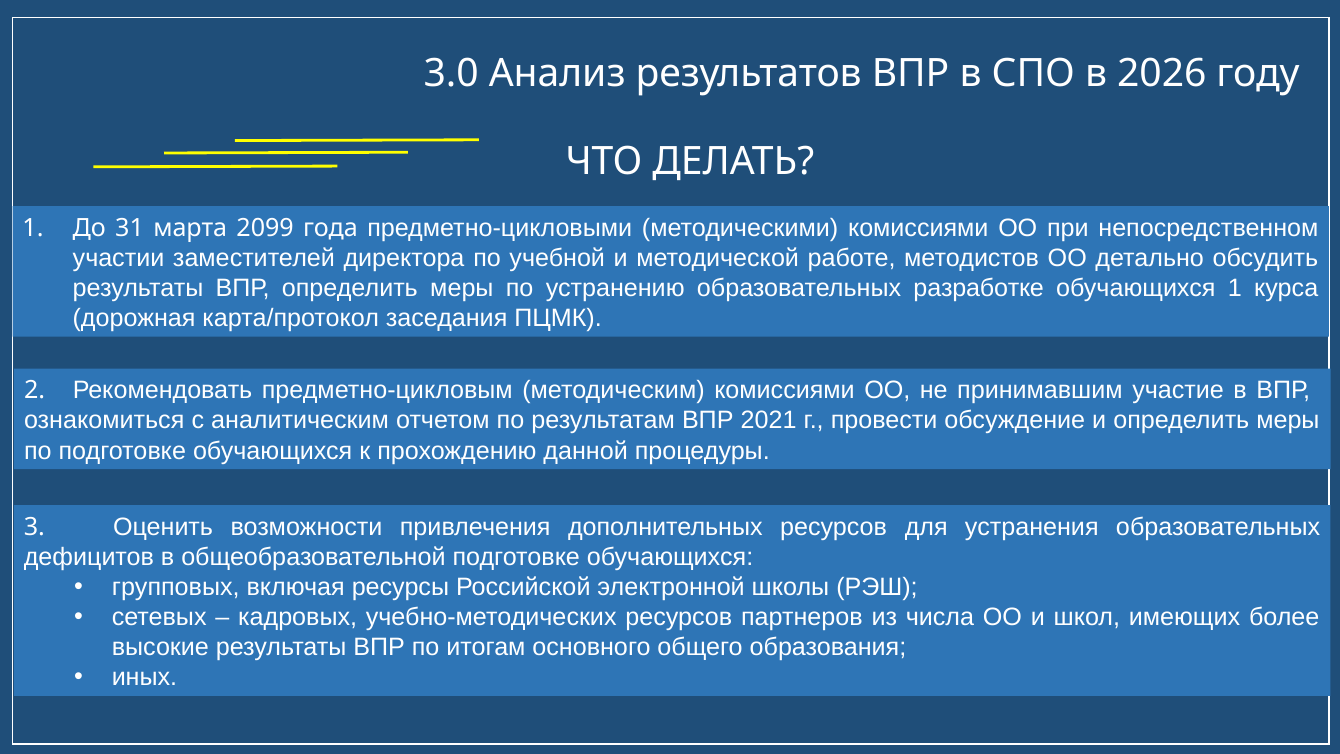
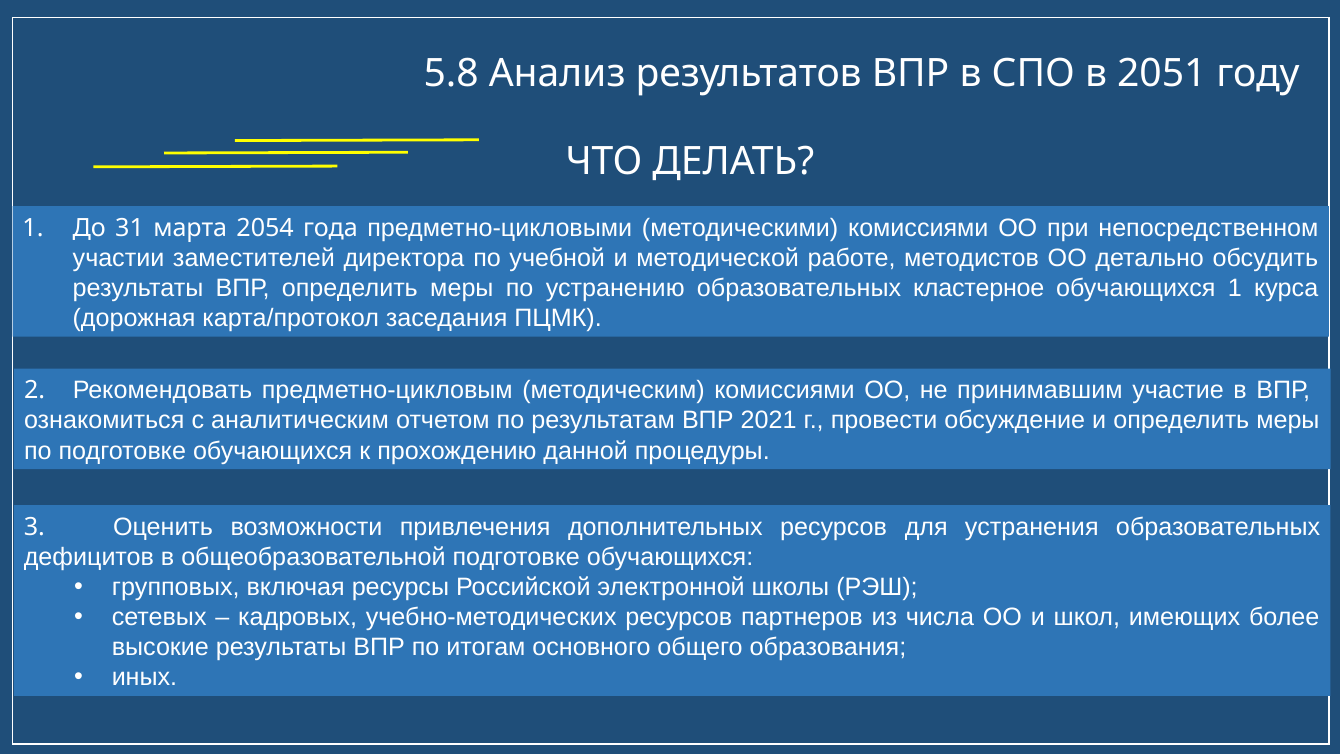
3.0: 3.0 -> 5.8 (451, 74)
2026: 2026 -> 2051 (1162, 74)
2099: 2099 -> 2054 (265, 228)
разработке: разработке -> кластерное (979, 288)
